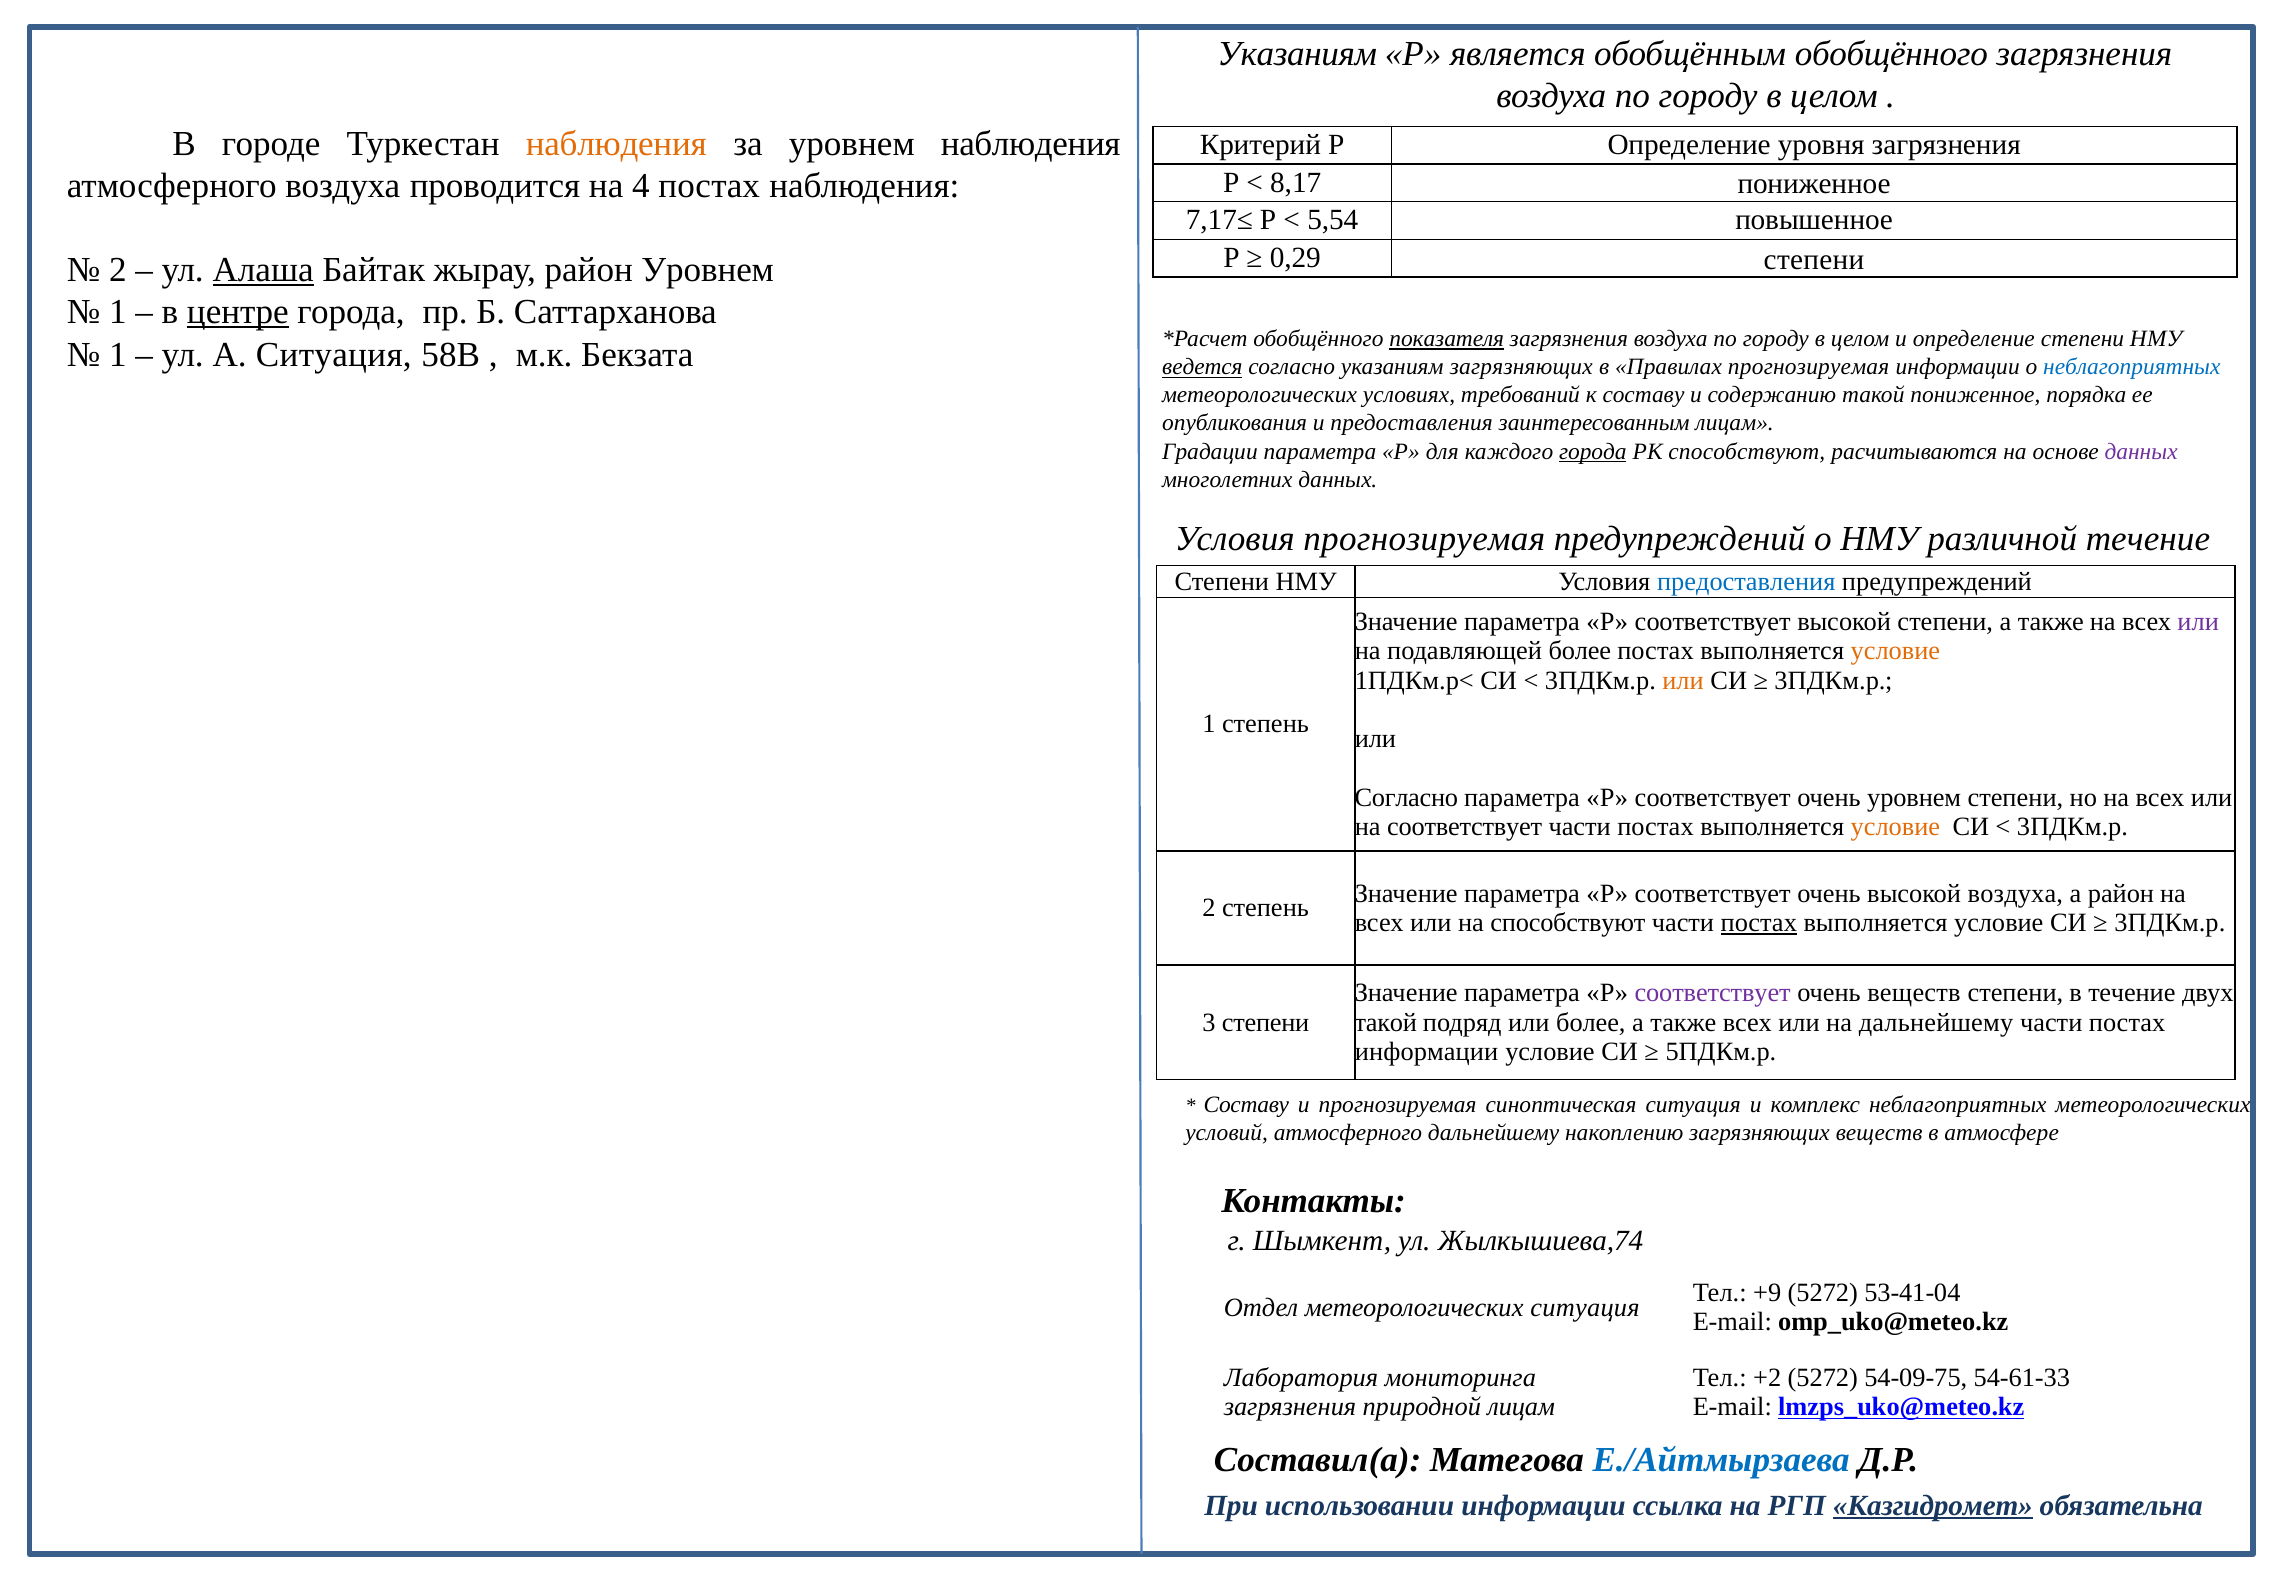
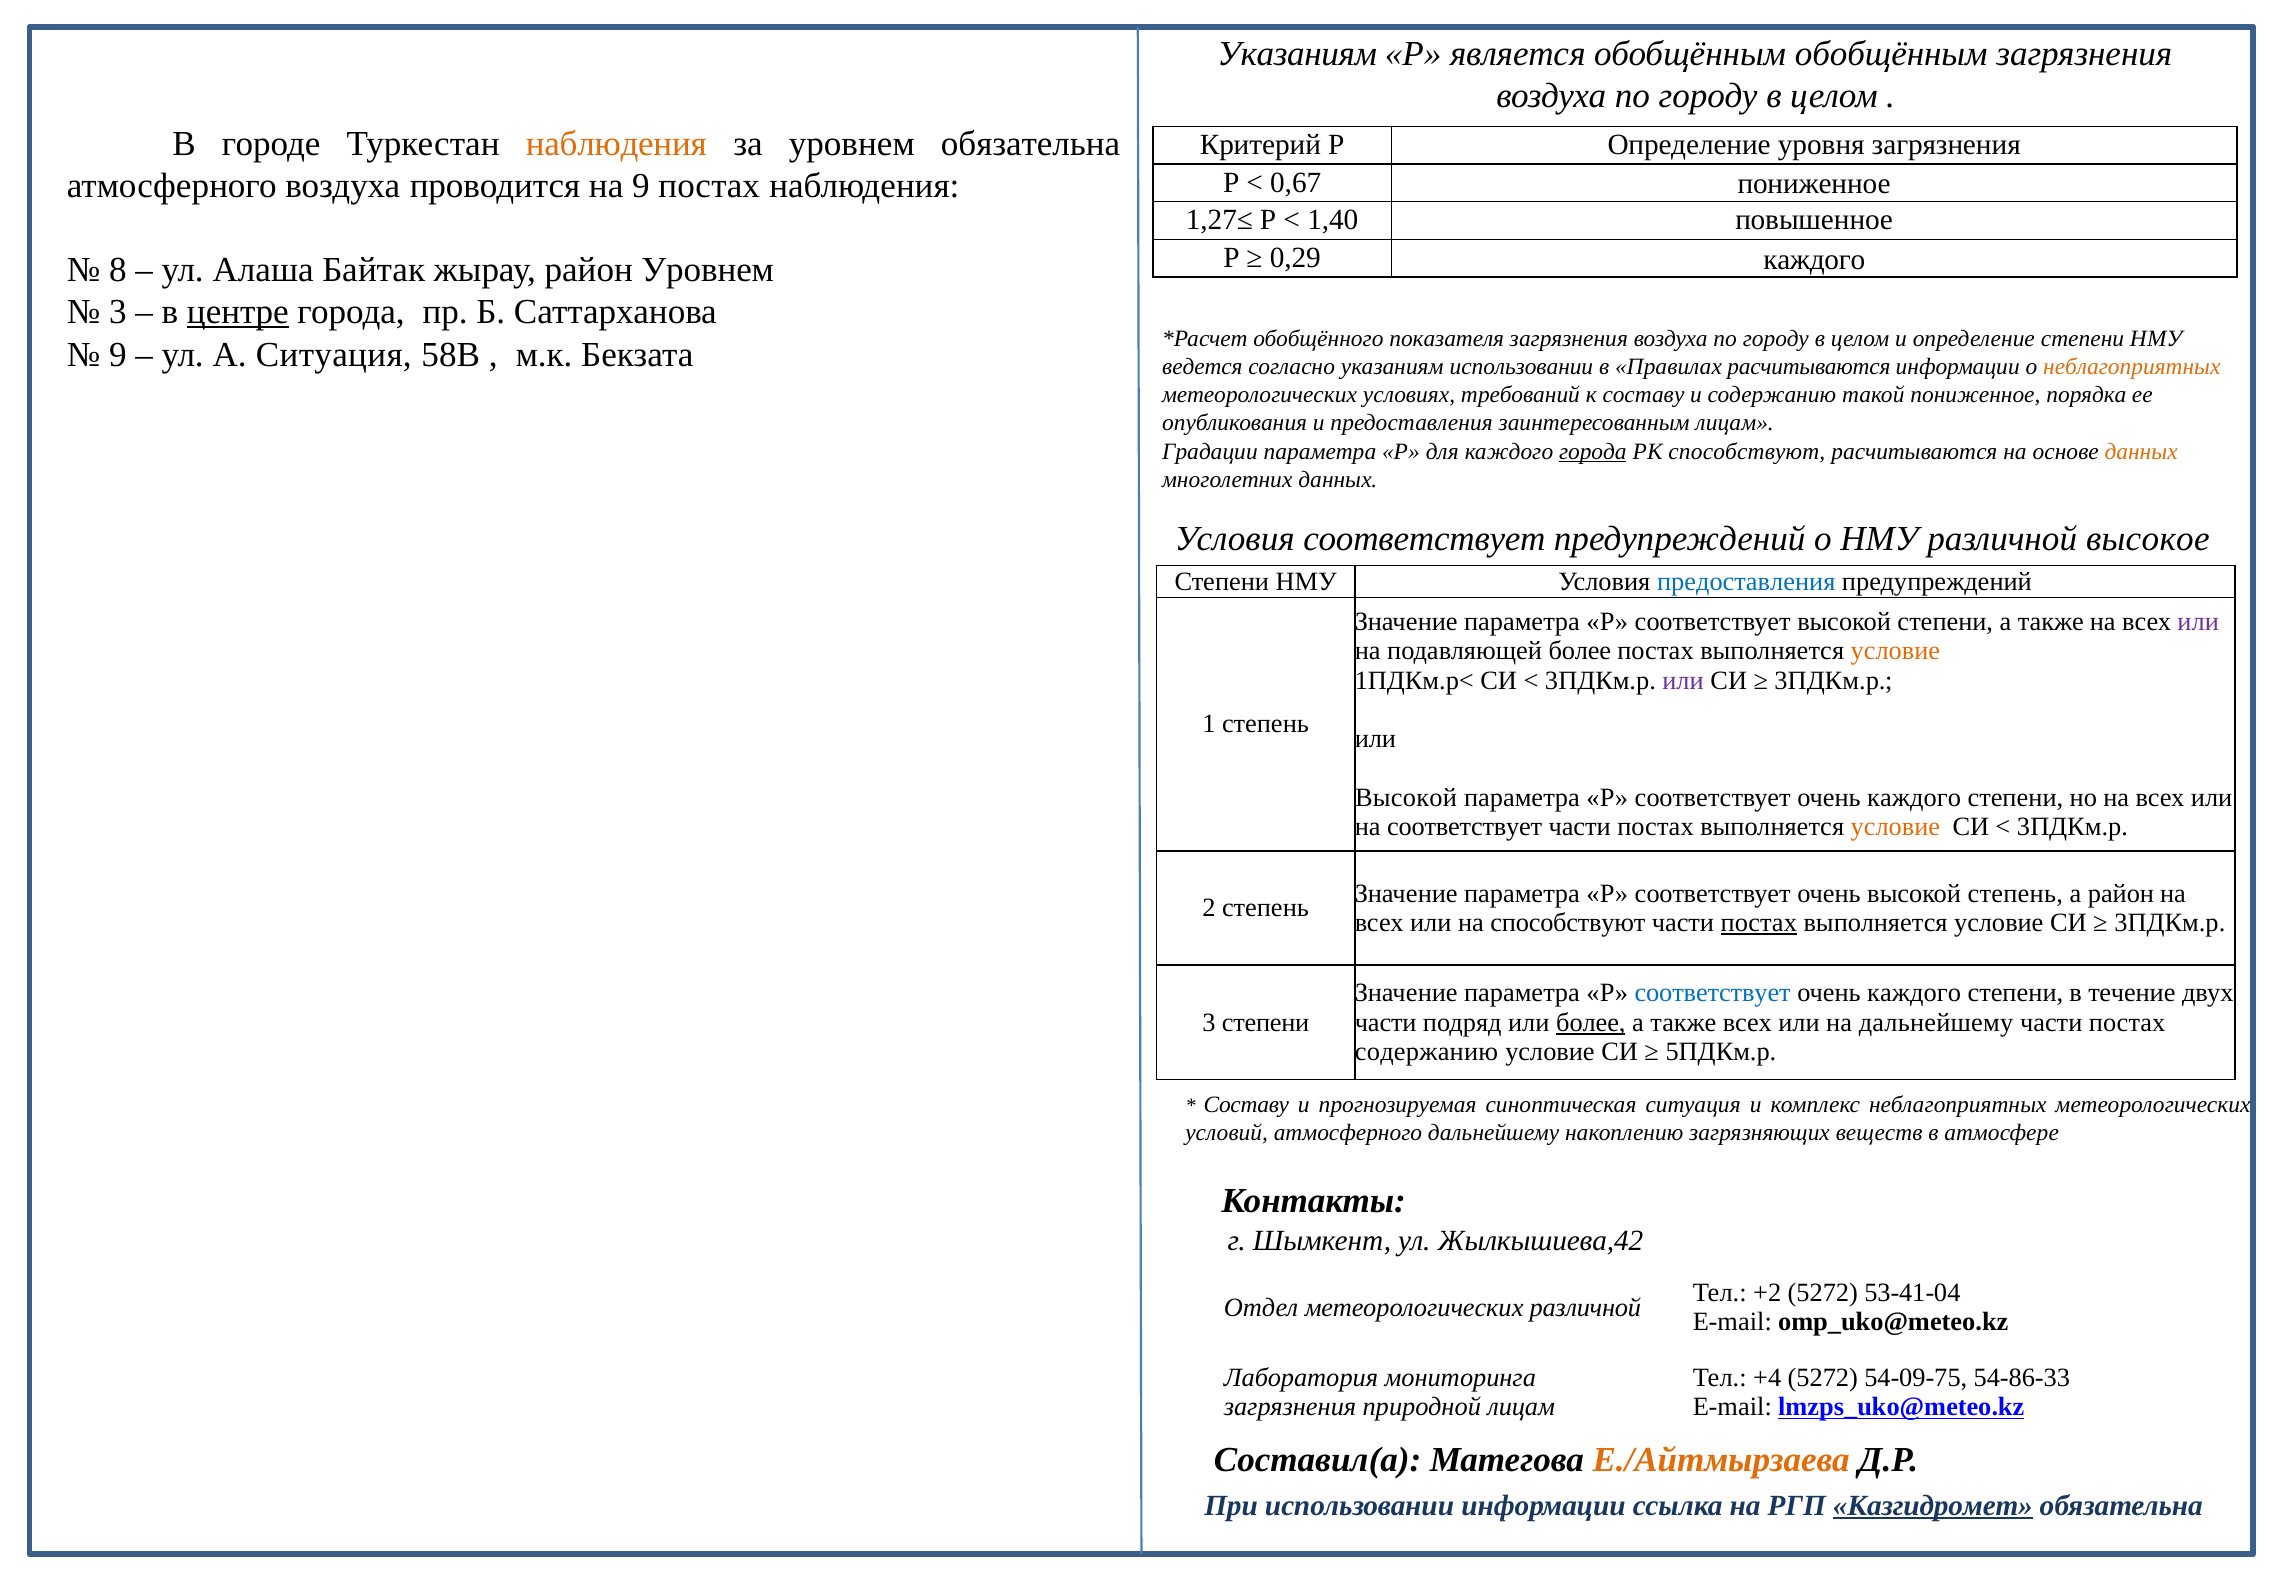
обобщённым обобщённого: обобщённого -> обобщённым (1891, 54)
уровнем наблюдения: наблюдения -> обязательна (1031, 144)
8,17: 8,17 -> 0,67 (1296, 183)
на 4: 4 -> 9 (641, 186)
7,17≤: 7,17≤ -> 1,27≤ (1219, 220)
5,54: 5,54 -> 1,40 (1333, 220)
0,29 степени: степени -> каждого (1814, 259)
2: 2 -> 8 (118, 270)
Алаша underline: present -> none (263, 270)
1: 1 -> 3 (118, 312)
показателя underline: present -> none (1447, 339)
1: 1 -> 9 (118, 354)
ведется underline: present -> none (1202, 367)
указаниям загрязняющих: загрязняющих -> использовании (1521, 367)
Правилах прогнозируемая: прогнозируемая -> расчитываются (1809, 367)
неблагоприятных colour: blue -> orange (2132, 367)
данных colour: purple -> orange (2141, 451)
Условия прогнозируемая: прогнозируемая -> соответствует (1424, 538)
различной течение: течение -> высокое (2148, 538)
или colour: orange -> purple (1683, 680)
Согласно: Согласно -> Высокой (1406, 797)
уровнем: уровнем -> каждого (1914, 797)
высокой воздуха: воздуха -> степень (2015, 893)
соответствует colour: purple -> blue (1713, 993)
веществ: веществ -> каждого (1914, 993)
такой: такой -> части (1386, 1022)
более underline: none -> present (1591, 1022)
информации: информации -> содержанию (1427, 1051)
Жылкышиева,74: Жылкышиева,74 -> Жылкышиева,42 (1541, 1241)
+9: +9 -> +2 (1767, 1293)
метеорологических ситуация: ситуация -> различной (1585, 1307)
+2: +2 -> +4 (1767, 1377)
54-61-33: 54-61-33 -> 54-86-33 (2022, 1377)
Е./Айтмырзаева colour: blue -> orange (1721, 1459)
